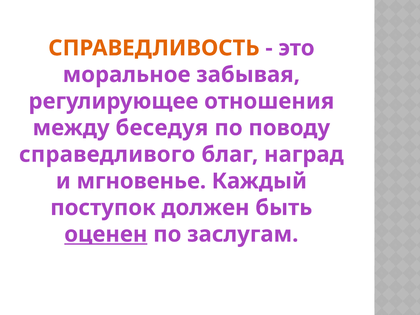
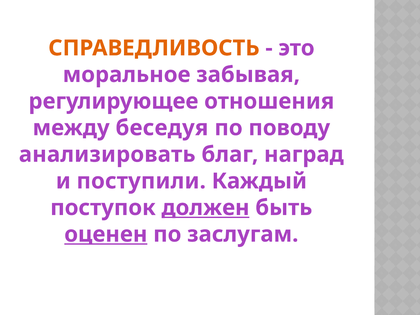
справедливого: справедливого -> анализировать (107, 154)
мгновенье: мгновенье -> поступили (141, 181)
должен underline: none -> present (206, 208)
